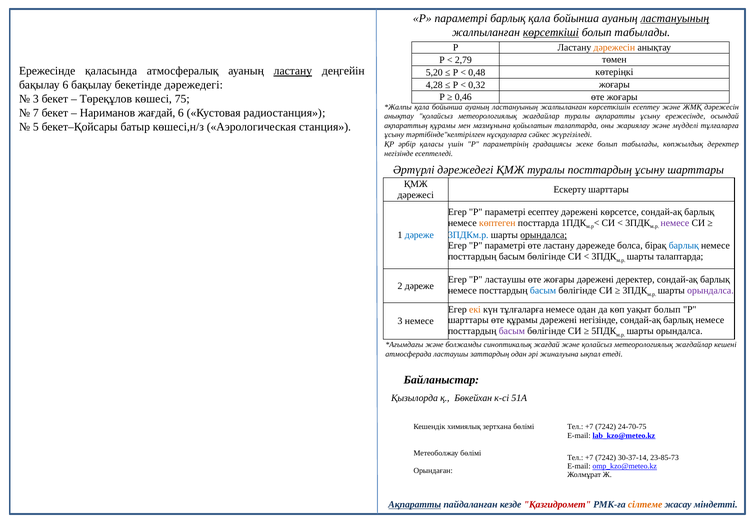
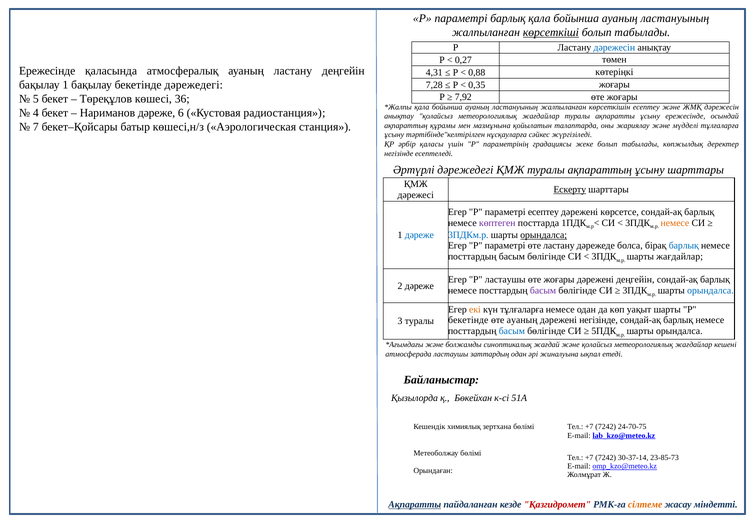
ластануының underline: present -> none (675, 18)
дәрежесін colour: orange -> blue (614, 47)
2,79: 2,79 -> 0,27 (463, 60)
ластану underline: present -> none (293, 71)
5,20: 5,20 -> 4,31 (434, 72)
0,48: 0,48 -> 0,88 (477, 72)
бақылау 6: 6 -> 1 (65, 85)
4,28: 4,28 -> 7,28 (434, 85)
0,32: 0,32 -> 0,35 (477, 85)
0,46: 0,46 -> 7,92 (463, 97)
3: 3 -> 5 (36, 99)
75: 75 -> 36 (182, 99)
7: 7 -> 4 (36, 113)
Нариманов жағдай: жағдай -> дәреже (157, 113)
5: 5 -> 7 (36, 127)
туралы посттардың: посттардың -> ақпараттың (600, 170)
Ескерту underline: none -> present (570, 189)
көптеген colour: orange -> purple (497, 223)
немесе colour: purple -> orange (675, 223)
шарты талаптарда: талаптарда -> жағдайлар (680, 256)
дәрежені деректер: деректер -> деңгейін (635, 280)
басым colour: blue -> purple (543, 290)
орындалса colour: purple -> blue (710, 290)
уақыт болып: болып -> шарты (667, 309)
шарттары: шарттары -> бекетінде (468, 320)
өте құрамы: құрамы -> ауаның (522, 320)
3 немесе: немесе -> туралы (419, 321)
басым colour: purple -> blue (512, 331)
